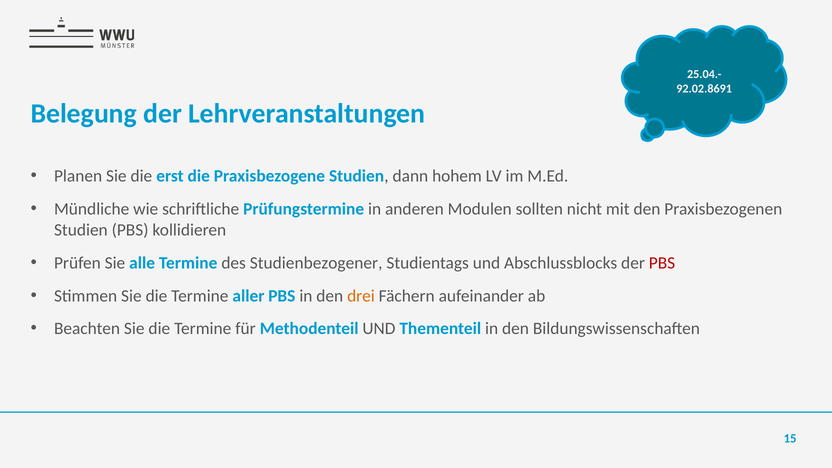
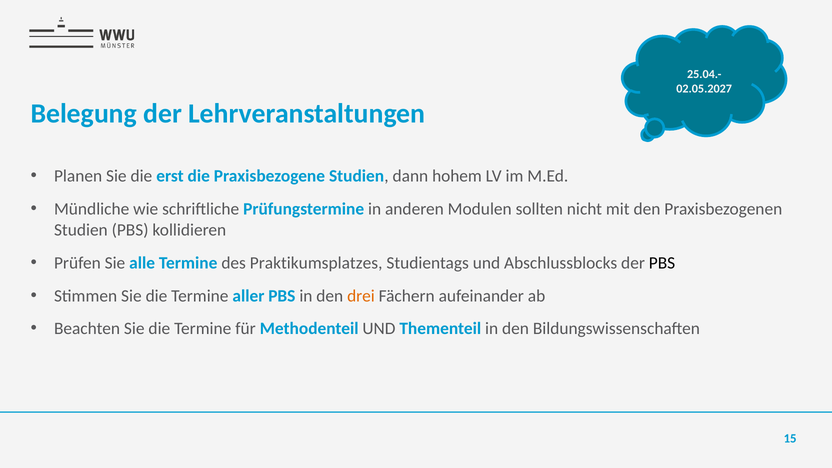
92.02.8691: 92.02.8691 -> 02.05.2027 (704, 89)
Studienbezogener: Studienbezogener -> Praktikumsplatzes (316, 263)
PBS colour: red -> black (662, 263)
